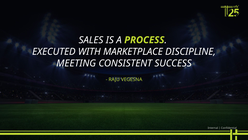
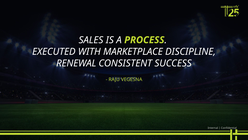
MEETING: MEETING -> RENEWAL (76, 63)
